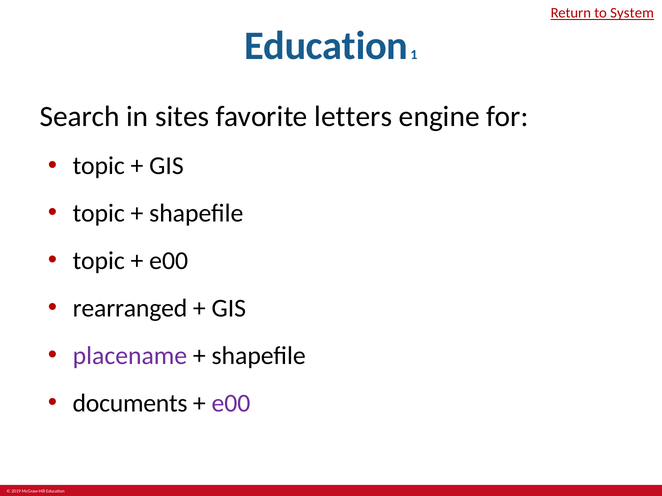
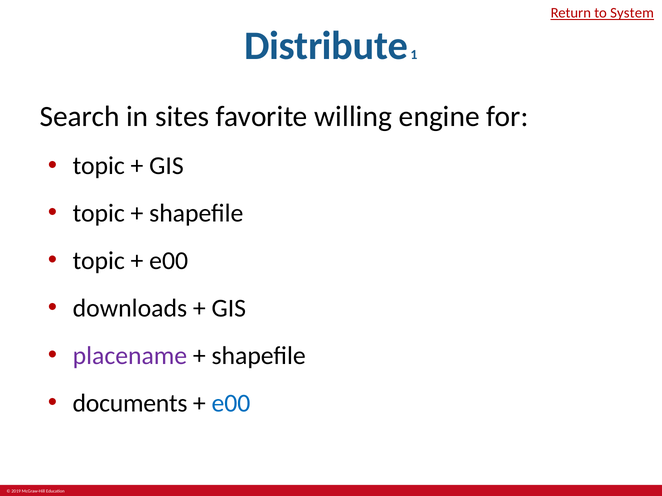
Education: Education -> Distribute (326, 46)
letters: letters -> willing (353, 117)
rearranged: rearranged -> downloads (130, 309)
e00 colour: purple -> blue (231, 403)
